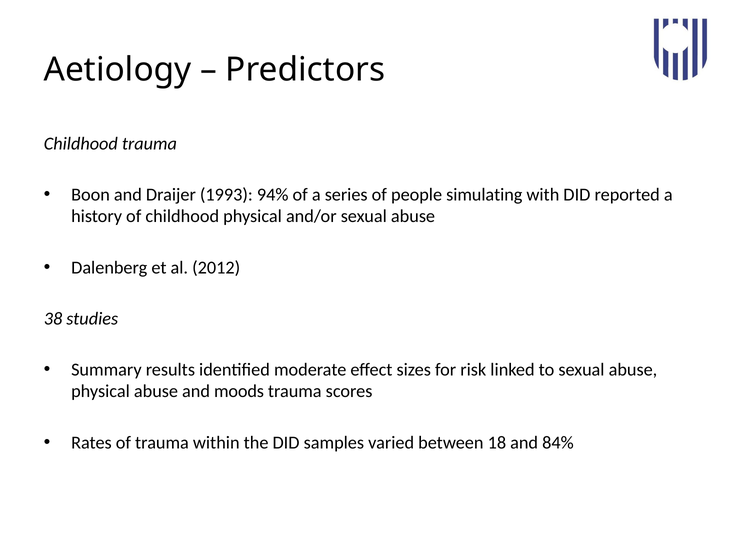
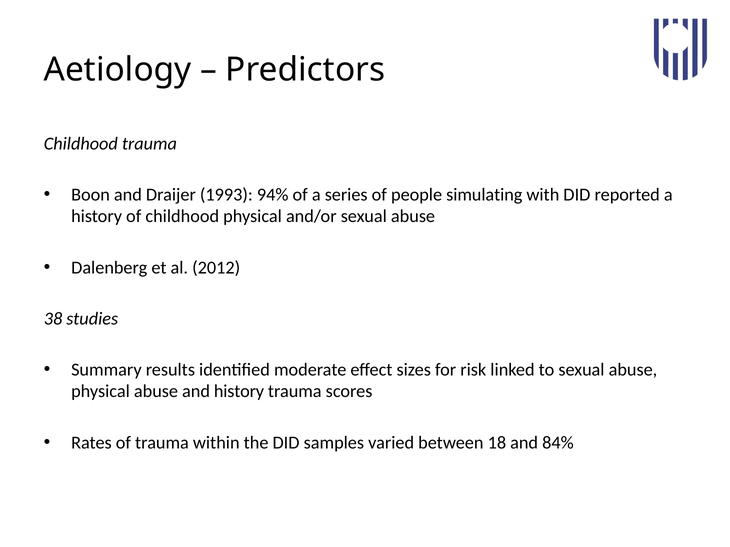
and moods: moods -> history (239, 392)
